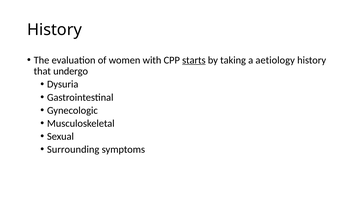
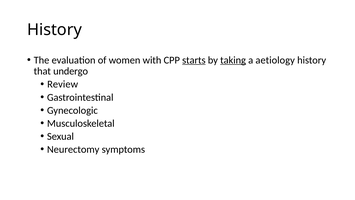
taking underline: none -> present (233, 60)
Dysuria: Dysuria -> Review (63, 84)
Surrounding: Surrounding -> Neurectomy (73, 149)
